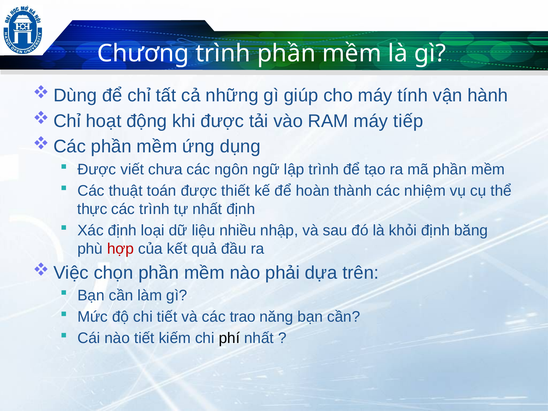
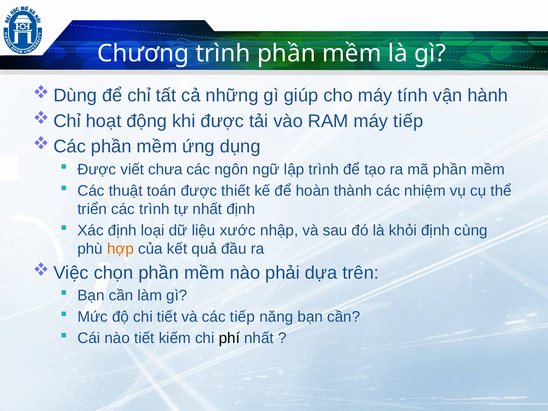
thực: thực -> triển (92, 209)
nhiều: nhiều -> xước (238, 230)
băng: băng -> cùng (471, 230)
hợp colour: red -> orange (121, 249)
các trao: trao -> tiếp (242, 317)
